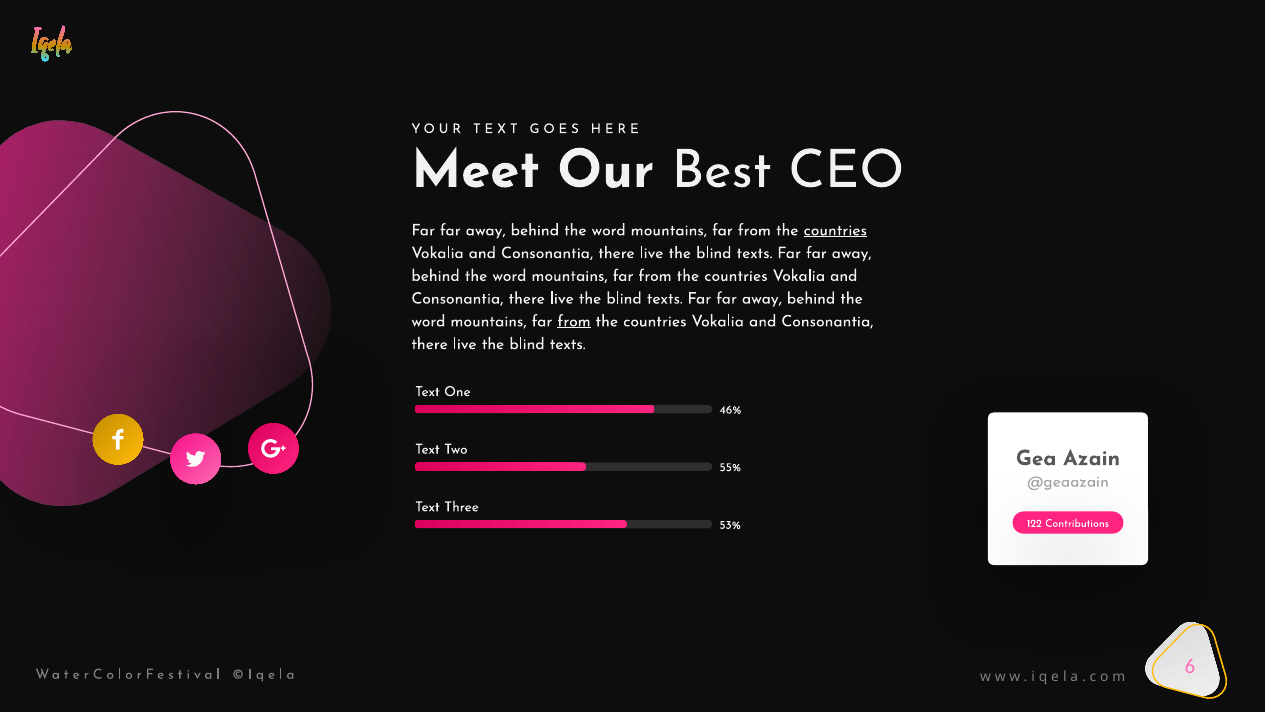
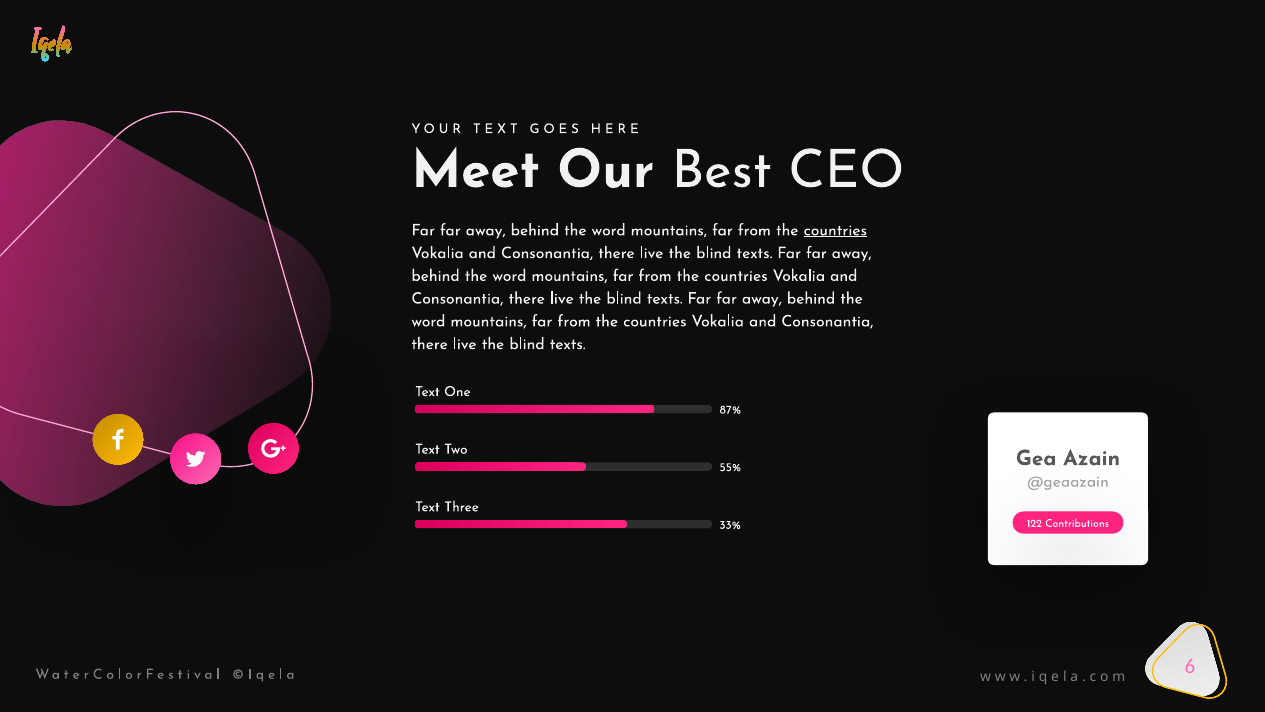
from underline: present -> none (574, 321)
46%: 46% -> 87% (730, 409)
53%: 53% -> 33% (730, 525)
